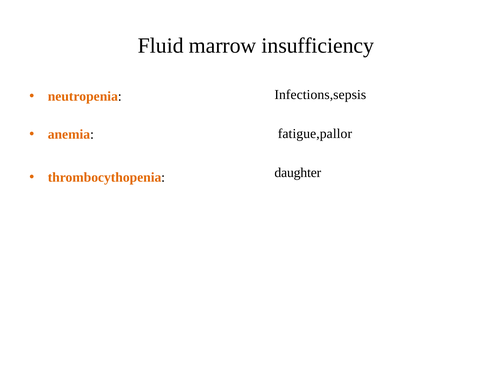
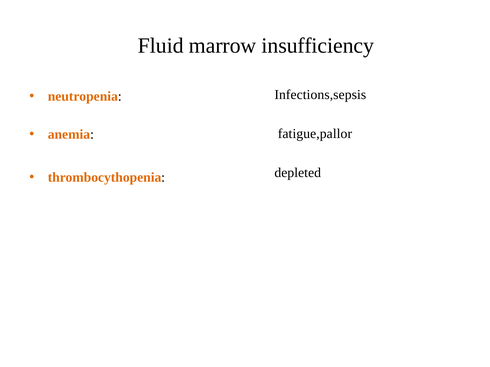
daughter: daughter -> depleted (298, 173)
